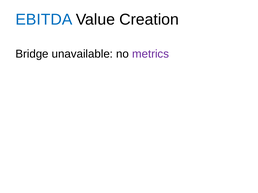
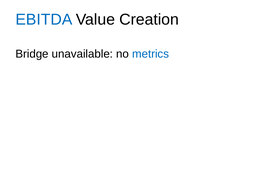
metrics colour: purple -> blue (151, 54)
